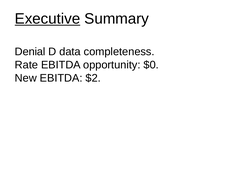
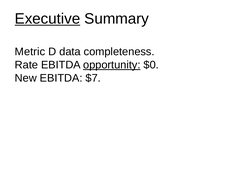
Denial: Denial -> Metric (30, 52)
opportunity underline: none -> present (112, 65)
$2: $2 -> $7 (93, 78)
